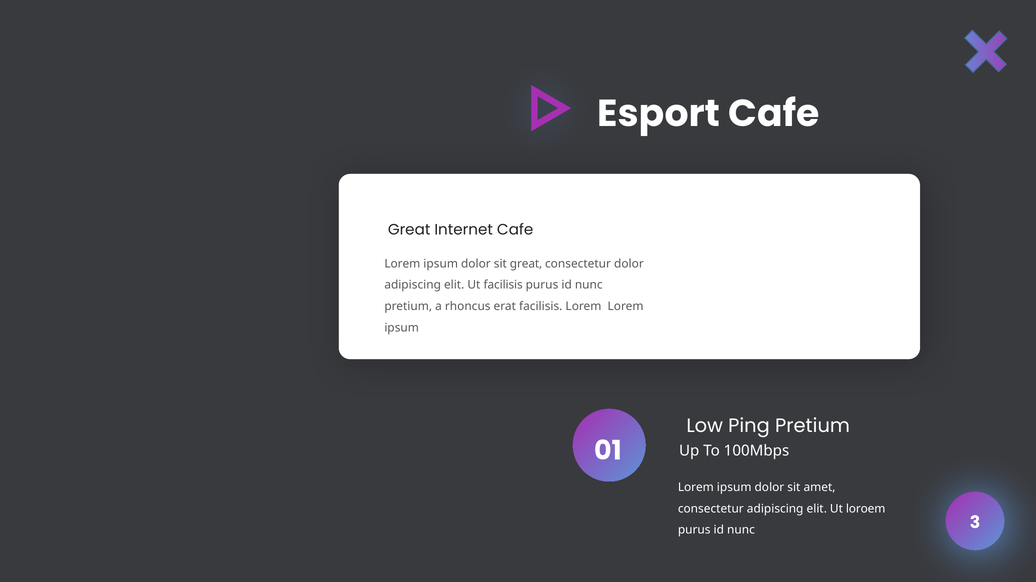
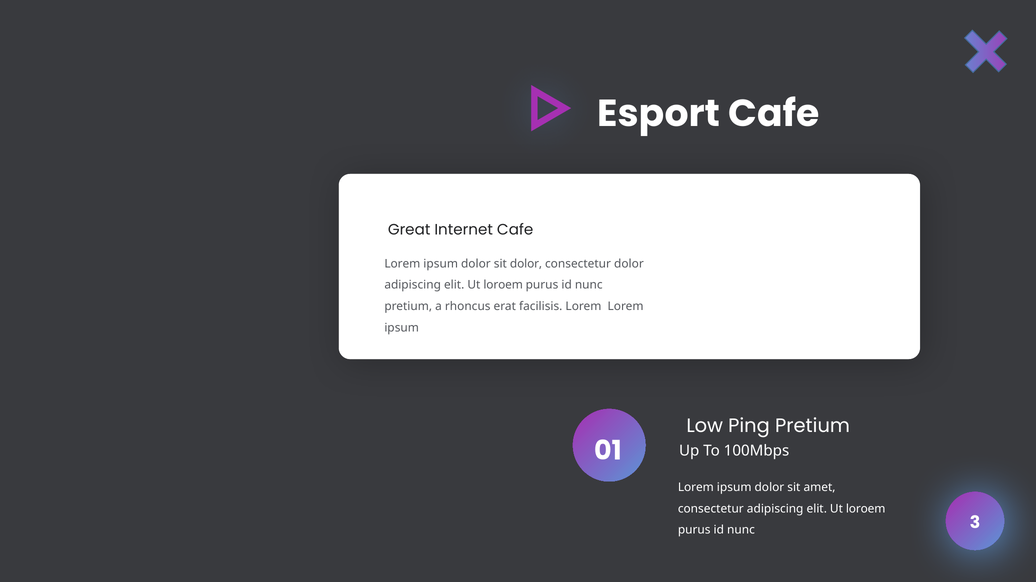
sit great: great -> dolor (526, 264)
facilisis: facilisis -> loroem (503, 285)
